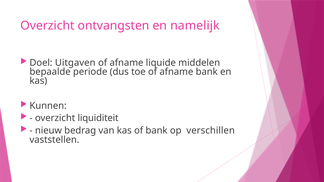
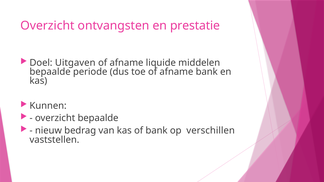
namelijk: namelijk -> prestatie (195, 26)
overzicht liquiditeit: liquiditeit -> bepaalde (98, 118)
